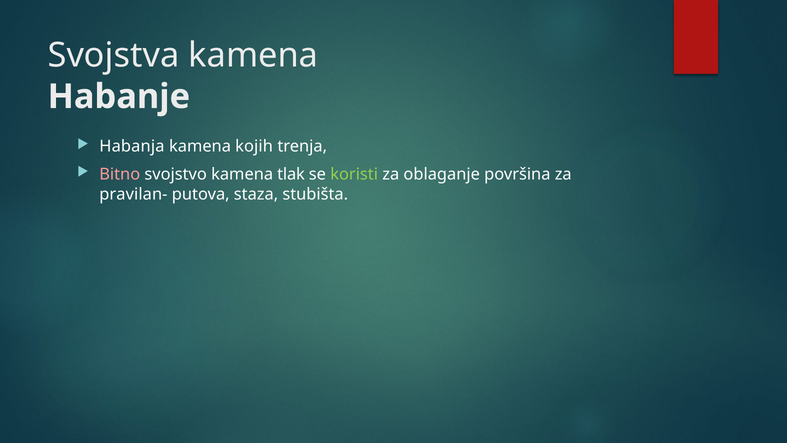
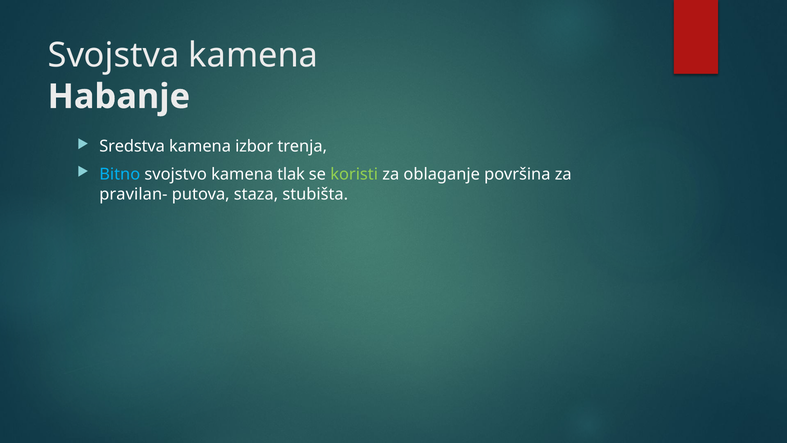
Habanja: Habanja -> Sredstva (132, 146)
kojih: kojih -> izbor (254, 146)
Bitno colour: pink -> light blue (120, 174)
